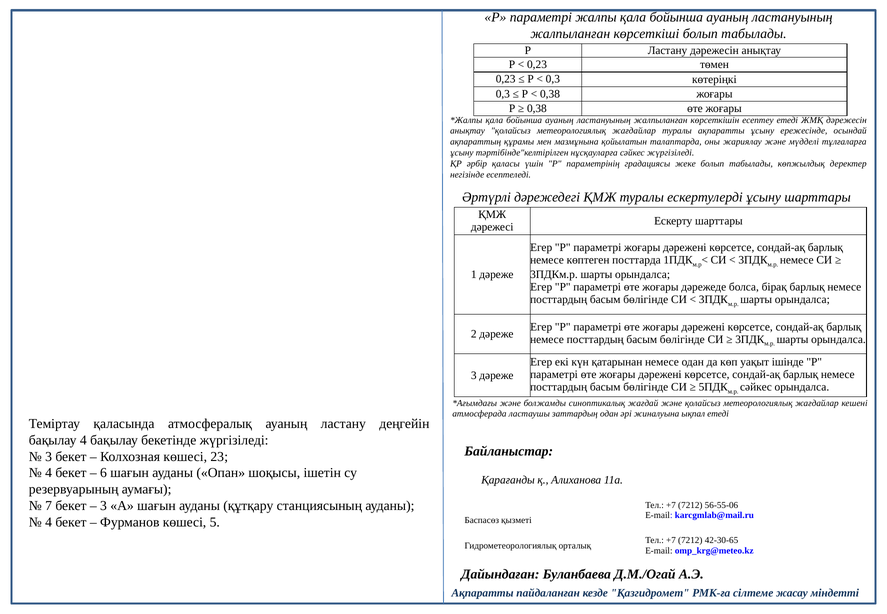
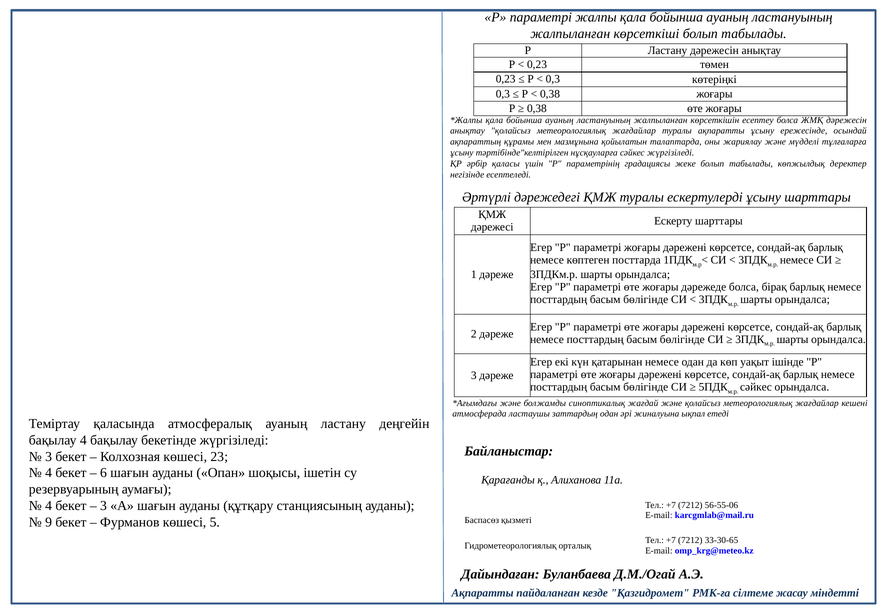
есептеу етеді: етеді -> болса (787, 120)
7: 7 -> 4 (49, 506)
4: 4 -> 9 (49, 522)
42-30-65: 42-30-65 -> 33-30-65 (721, 541)
